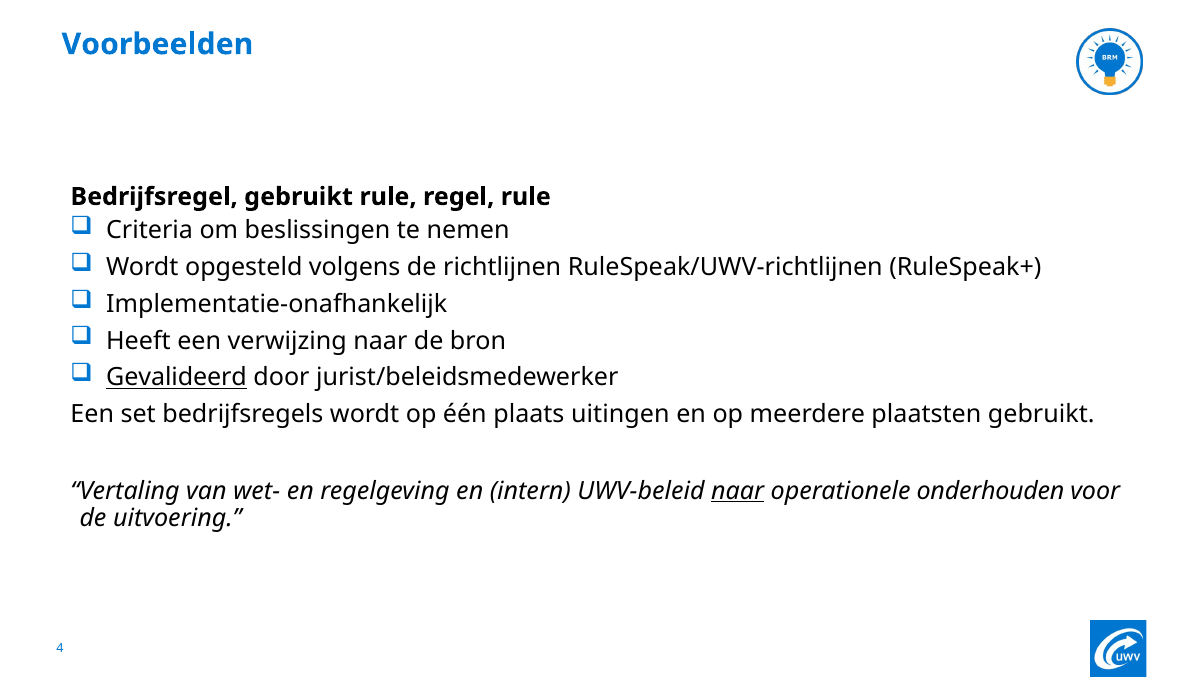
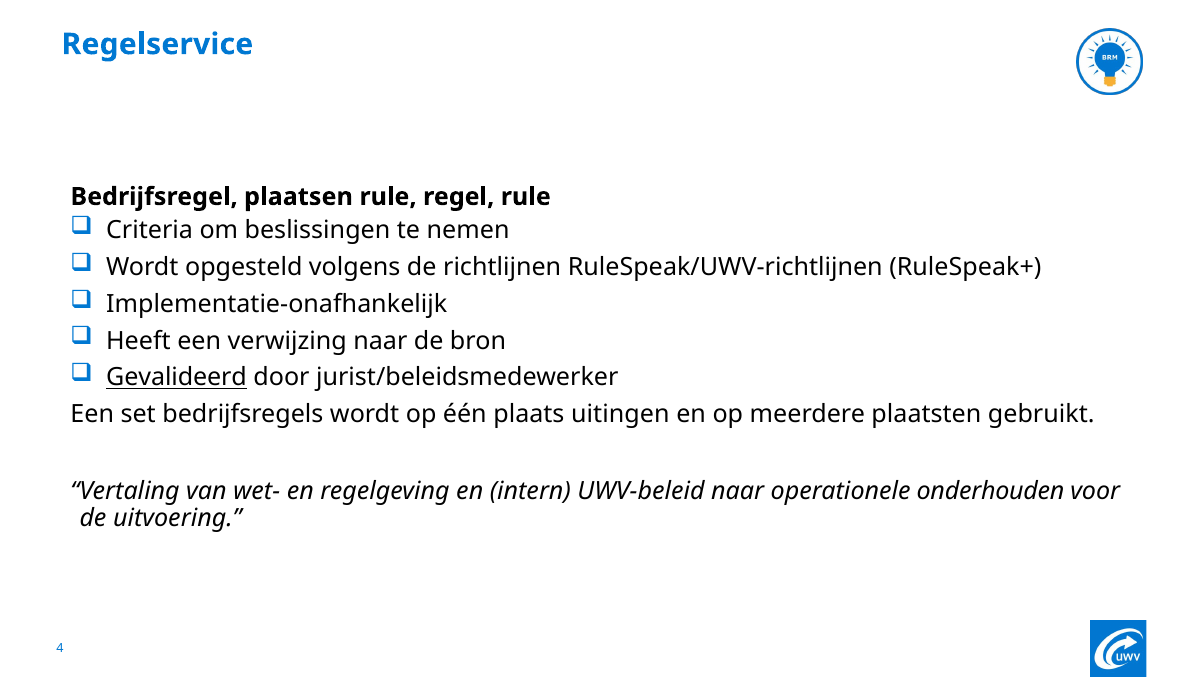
Voorbeelden: Voorbeelden -> Regelservice (157, 44)
Bedrijfsregel gebruikt: gebruikt -> plaatsen (298, 197)
naar underline: present -> none (738, 491)
